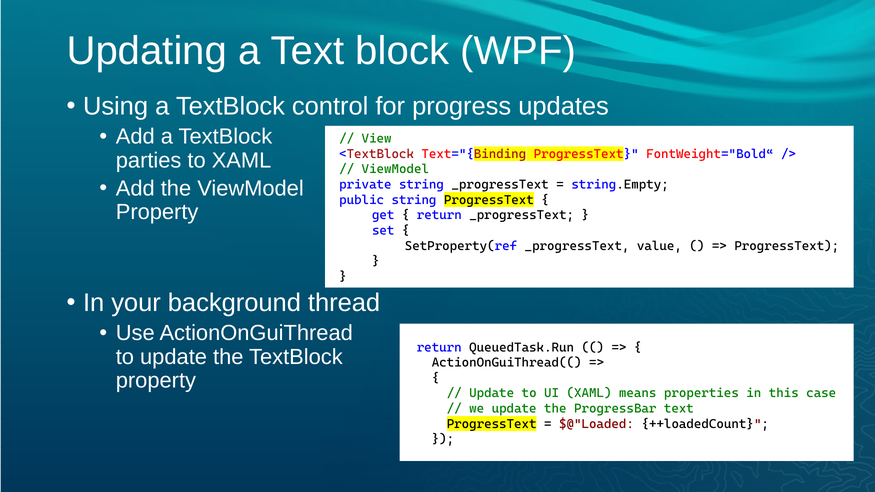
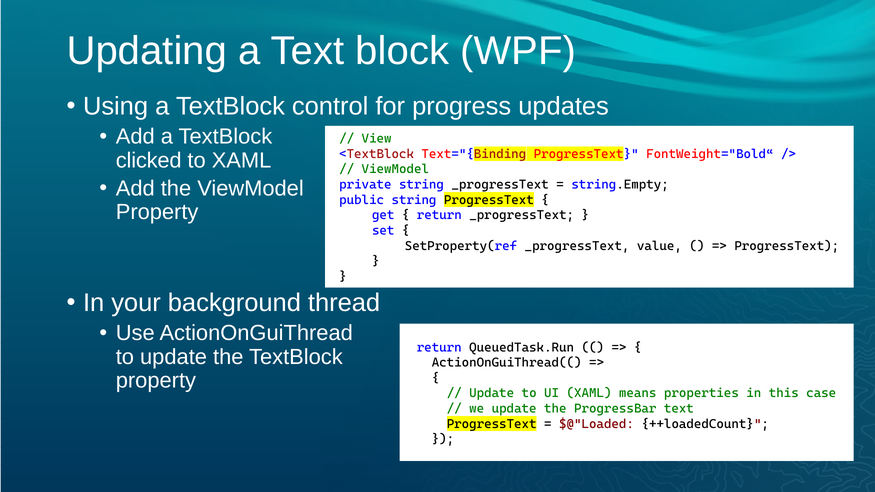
parties: parties -> clicked (149, 160)
